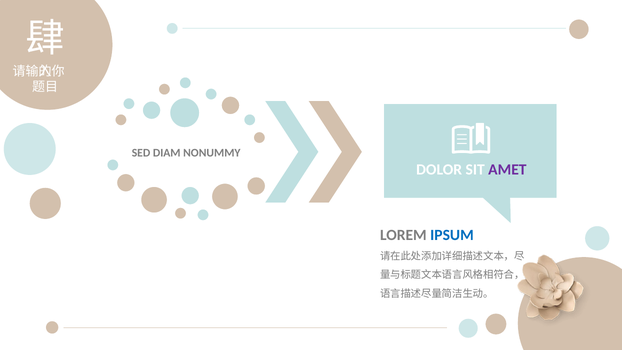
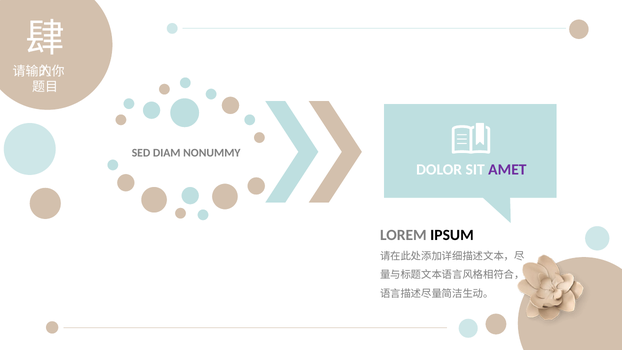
IPSUM colour: blue -> black (452, 235)
